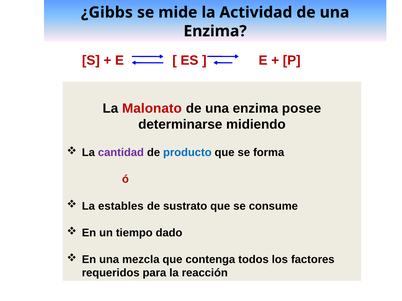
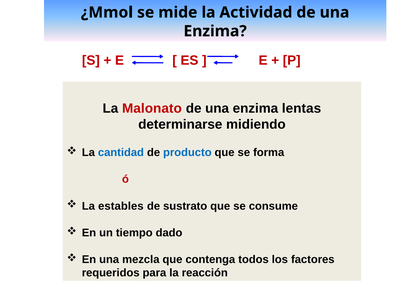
¿Gibbs: ¿Gibbs -> ¿Mmol (107, 12)
posee: posee -> lentas (302, 109)
cantidad colour: purple -> blue (121, 153)
